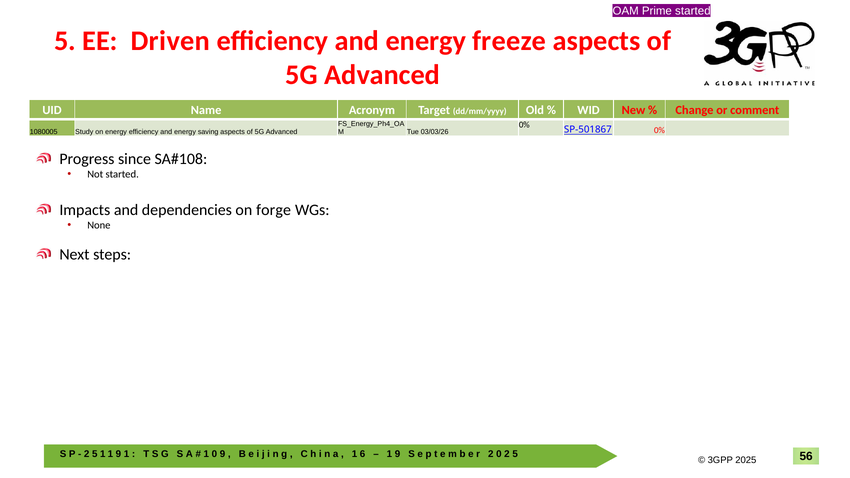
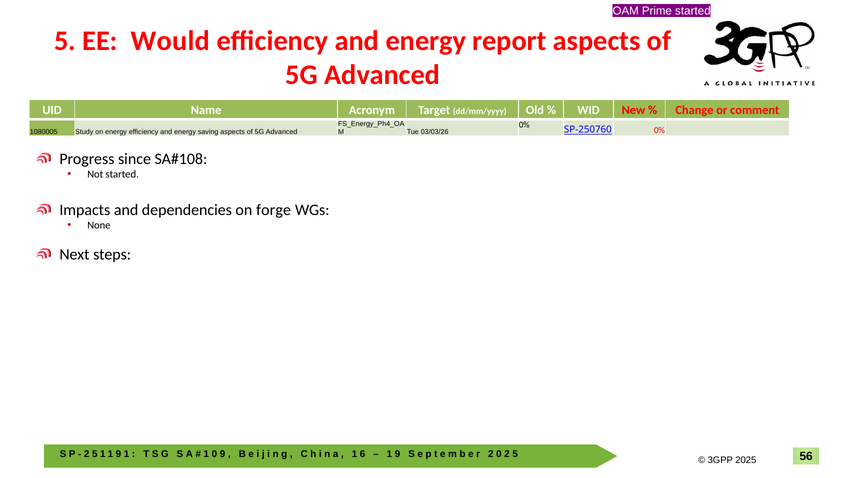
Driven: Driven -> Would (170, 41)
freeze: freeze -> report (509, 41)
SP-501867: SP-501867 -> SP-250760 (588, 130)
